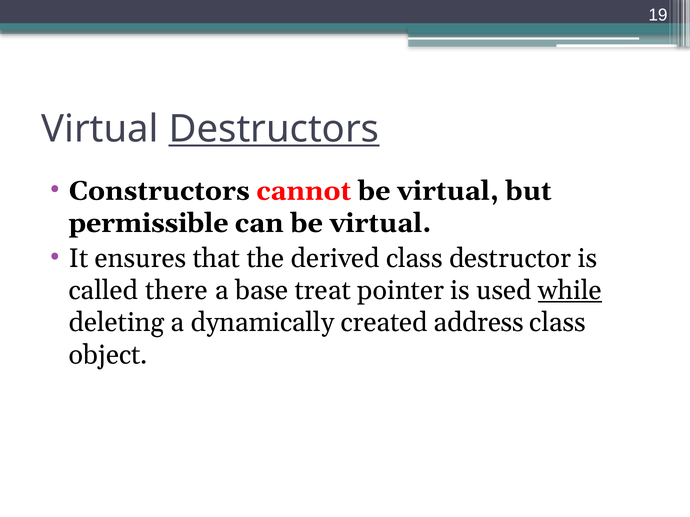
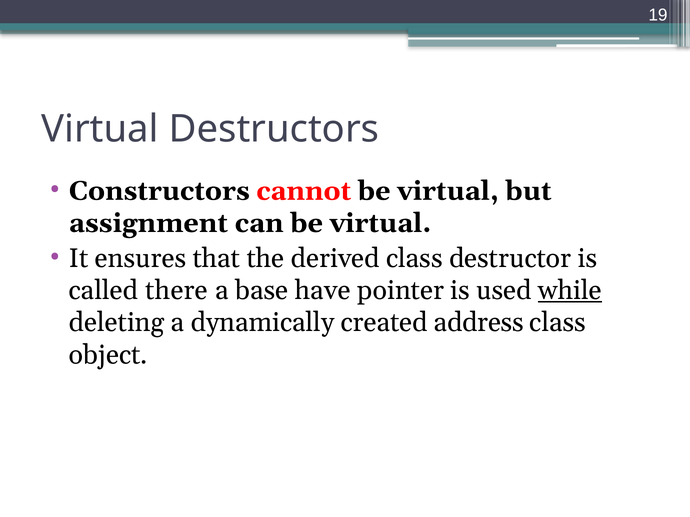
Destructors underline: present -> none (274, 129)
permissible: permissible -> assignment (148, 223)
treat: treat -> have (323, 291)
